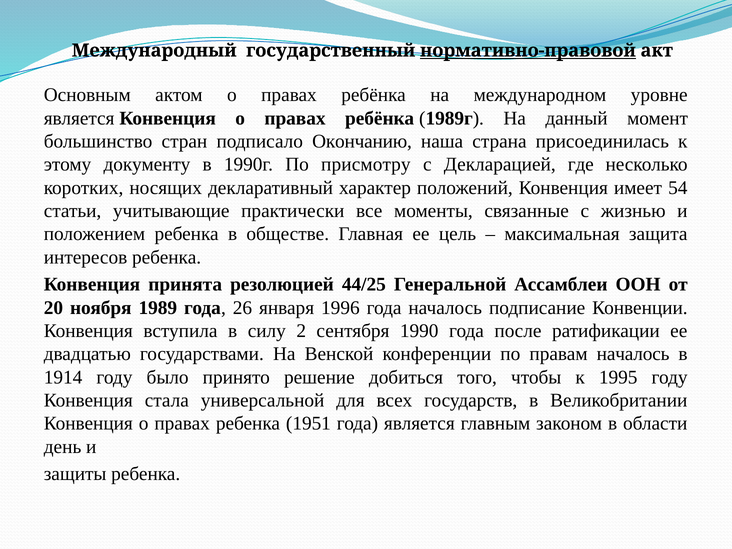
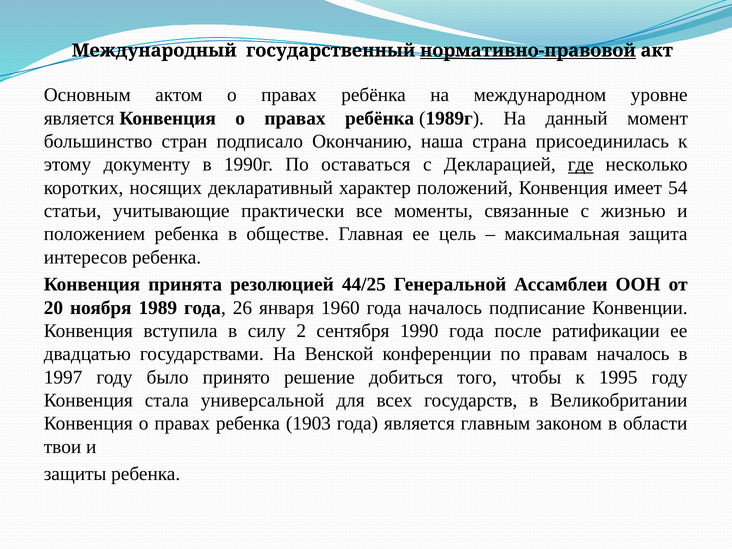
присмотру: присмотру -> оставаться (366, 165)
где underline: none -> present (581, 165)
1996: 1996 -> 1960 (340, 308)
1914: 1914 -> 1997 (63, 377)
1951: 1951 -> 1903 (308, 423)
день: день -> твои (63, 447)
